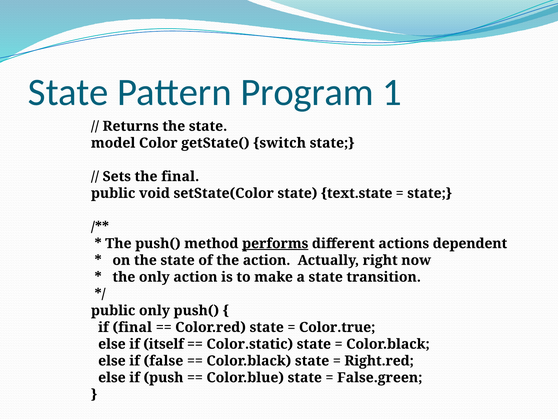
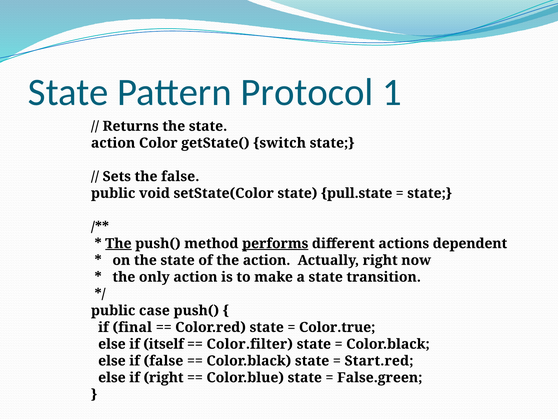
Program: Program -> Protocol (307, 92)
model: model -> action (113, 143)
the final: final -> false (180, 176)
text.state: text.state -> pull.state (357, 193)
The underline: none -> present (118, 243)
public only: only -> case (154, 310)
Color.static: Color.static -> Color.filter (250, 344)
Right.red: Right.red -> Start.red (379, 360)
if push: push -> right (164, 377)
